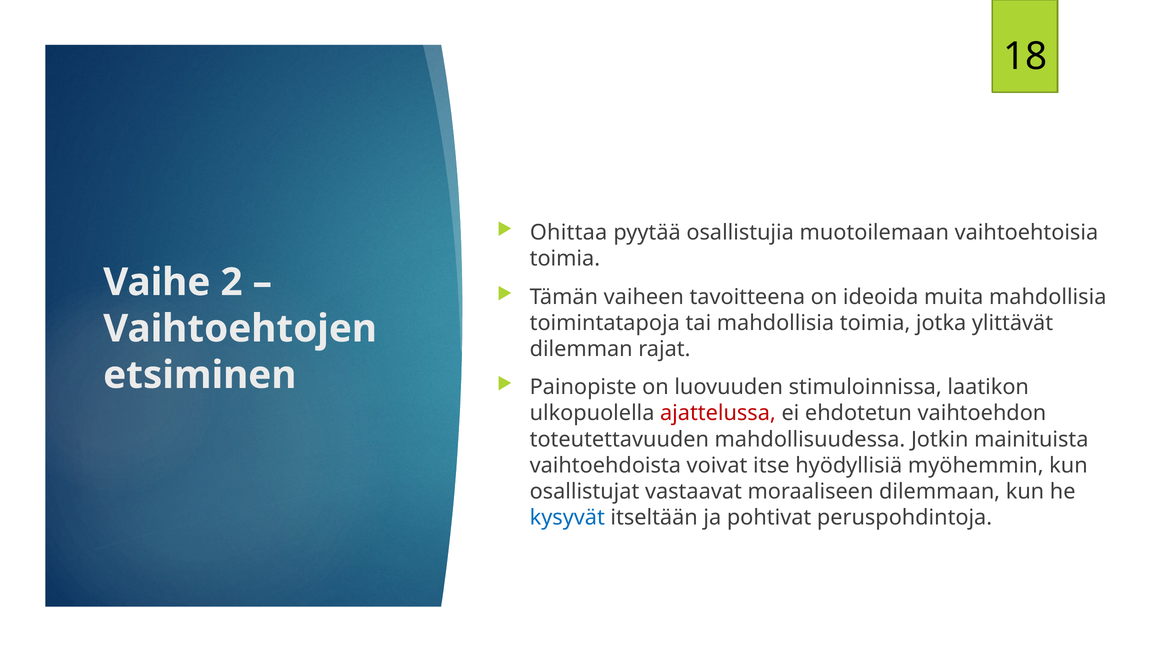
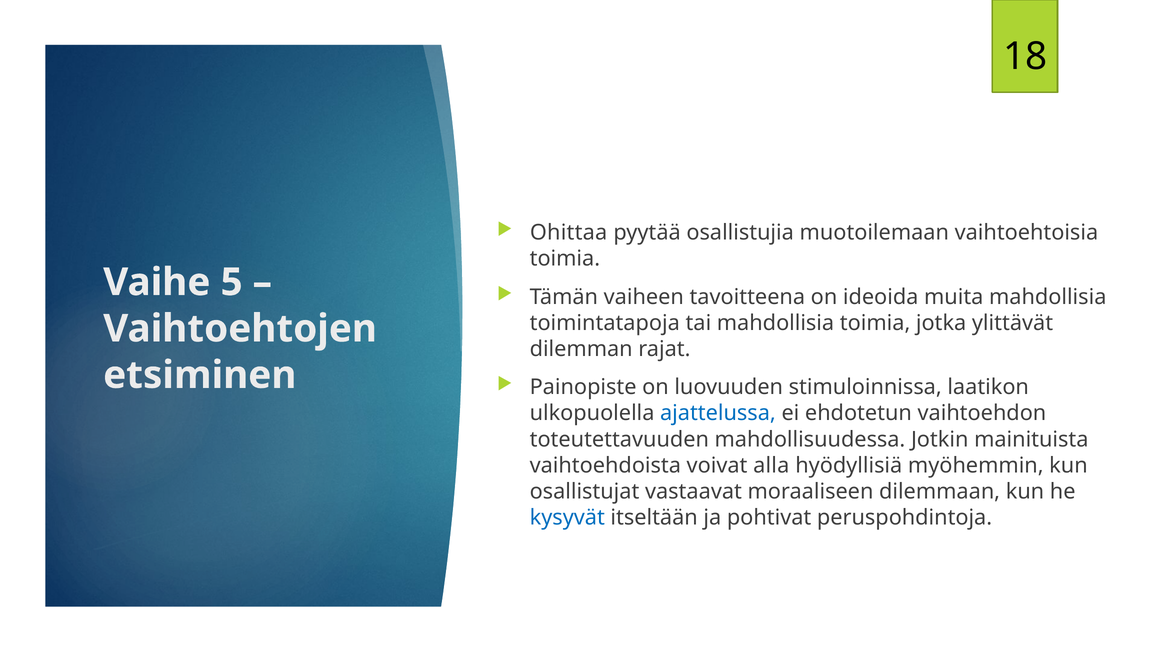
2: 2 -> 5 (232, 282)
ajattelussa colour: red -> blue (718, 413)
itse: itse -> alla (771, 465)
